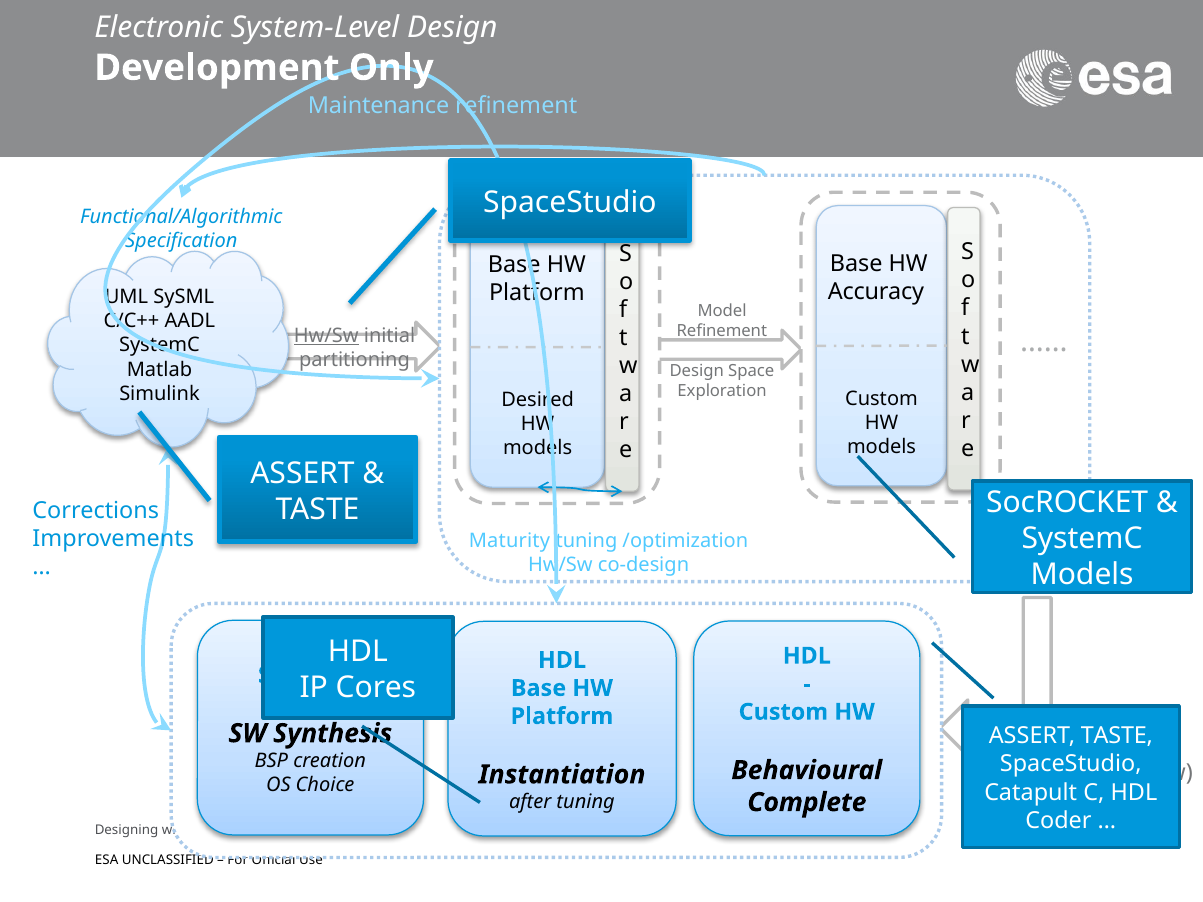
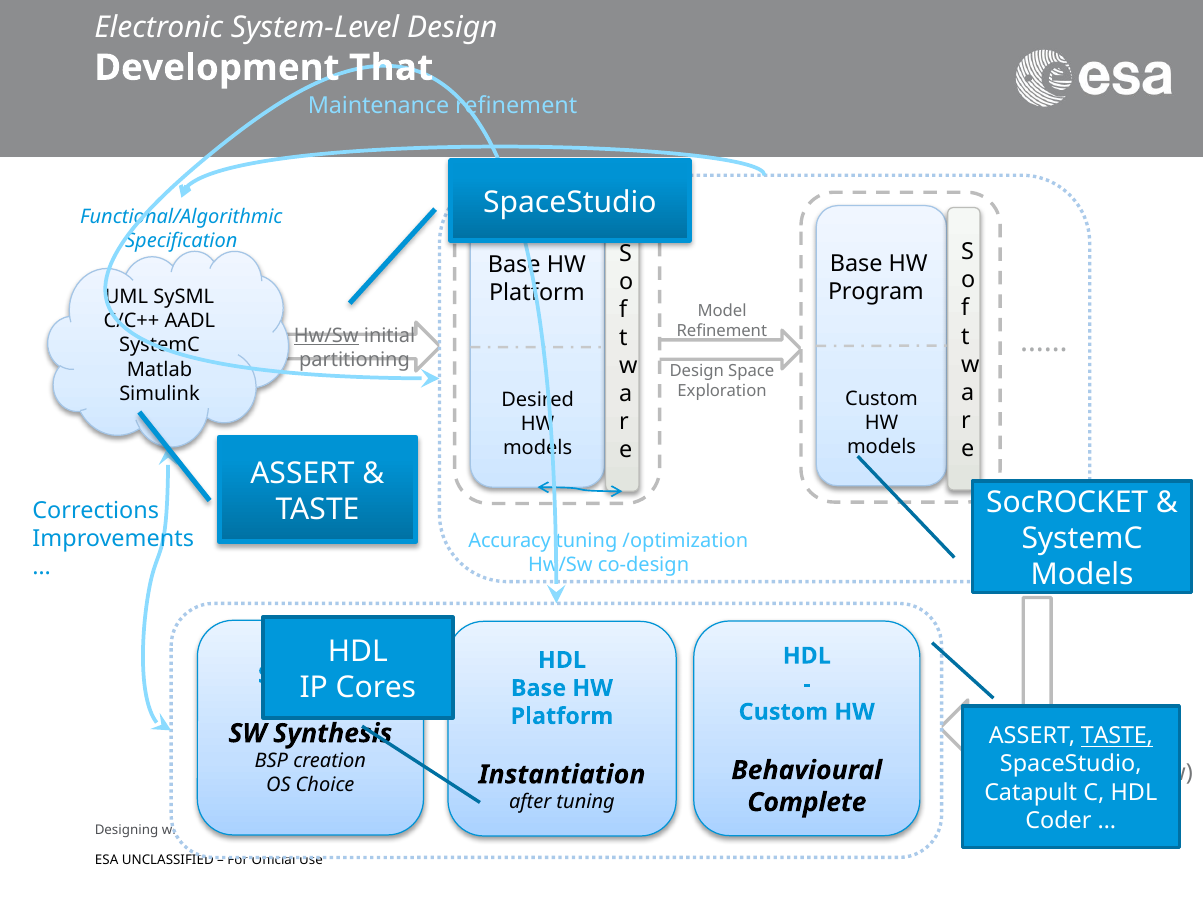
Only: Only -> That (391, 68)
Accuracy: Accuracy -> Program (876, 292)
Maturity: Maturity -> Accuracy (510, 541)
TASTE underline: none -> present (1117, 736)
